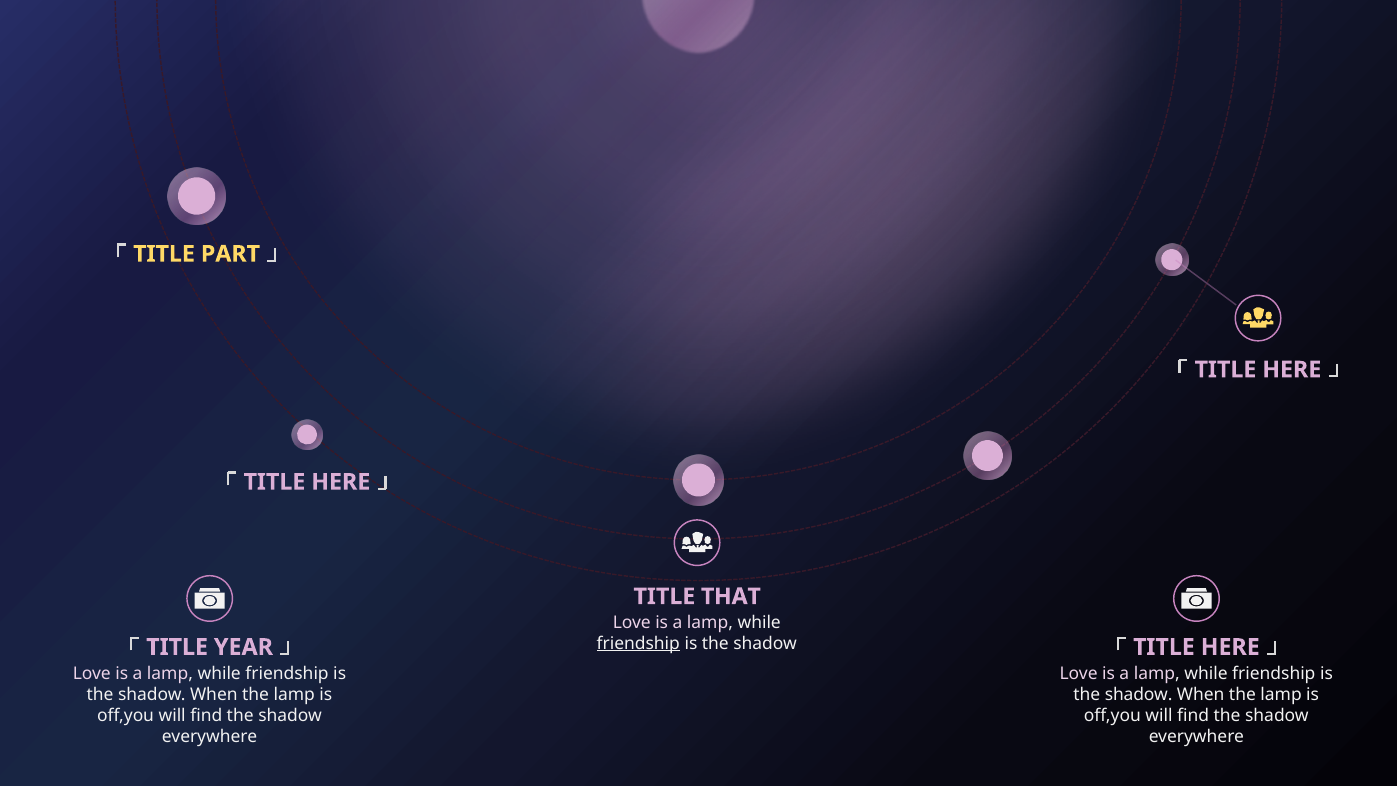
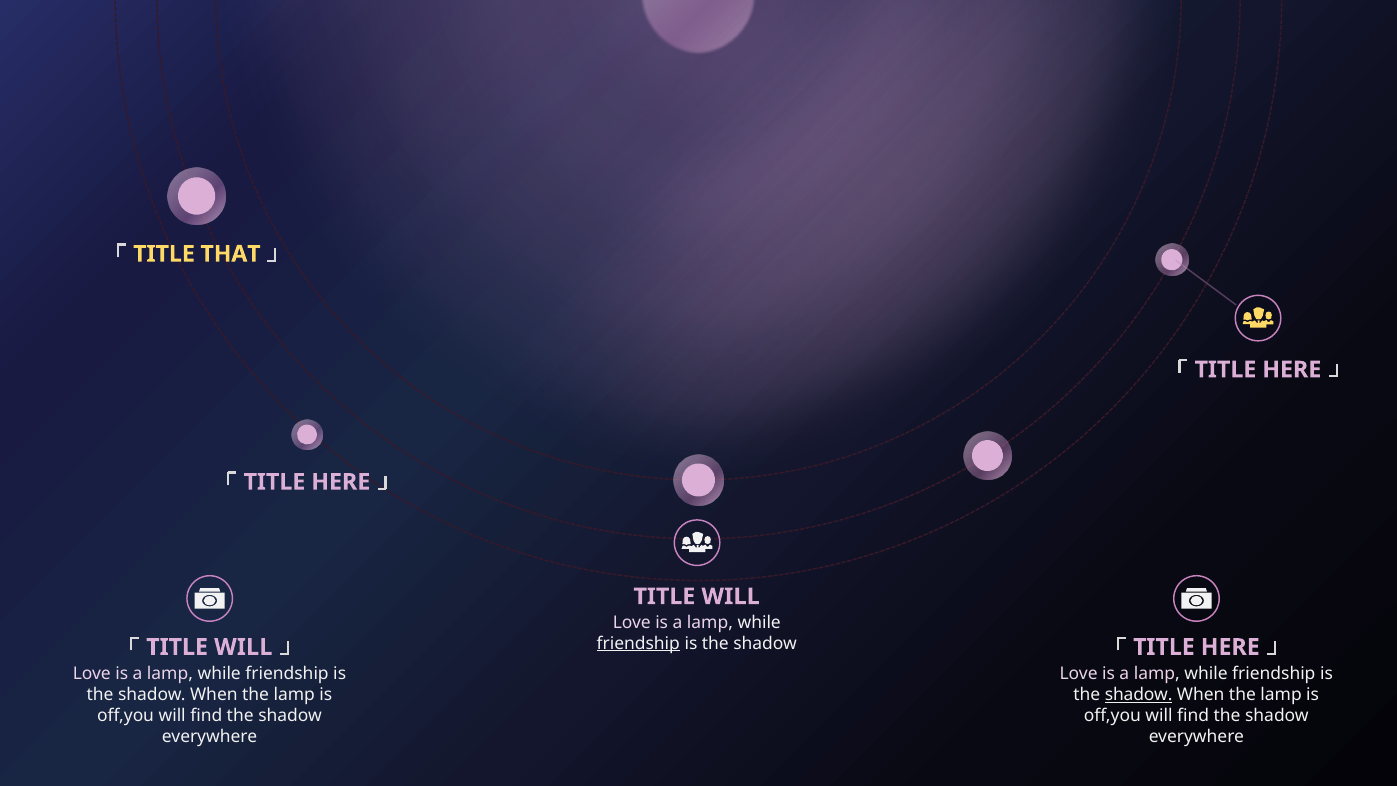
PART: PART -> THAT (231, 254)
THAT: THAT -> WILL (731, 596)
YEAR: YEAR -> WILL (243, 647)
shadow underline: none -> present (1139, 694)
